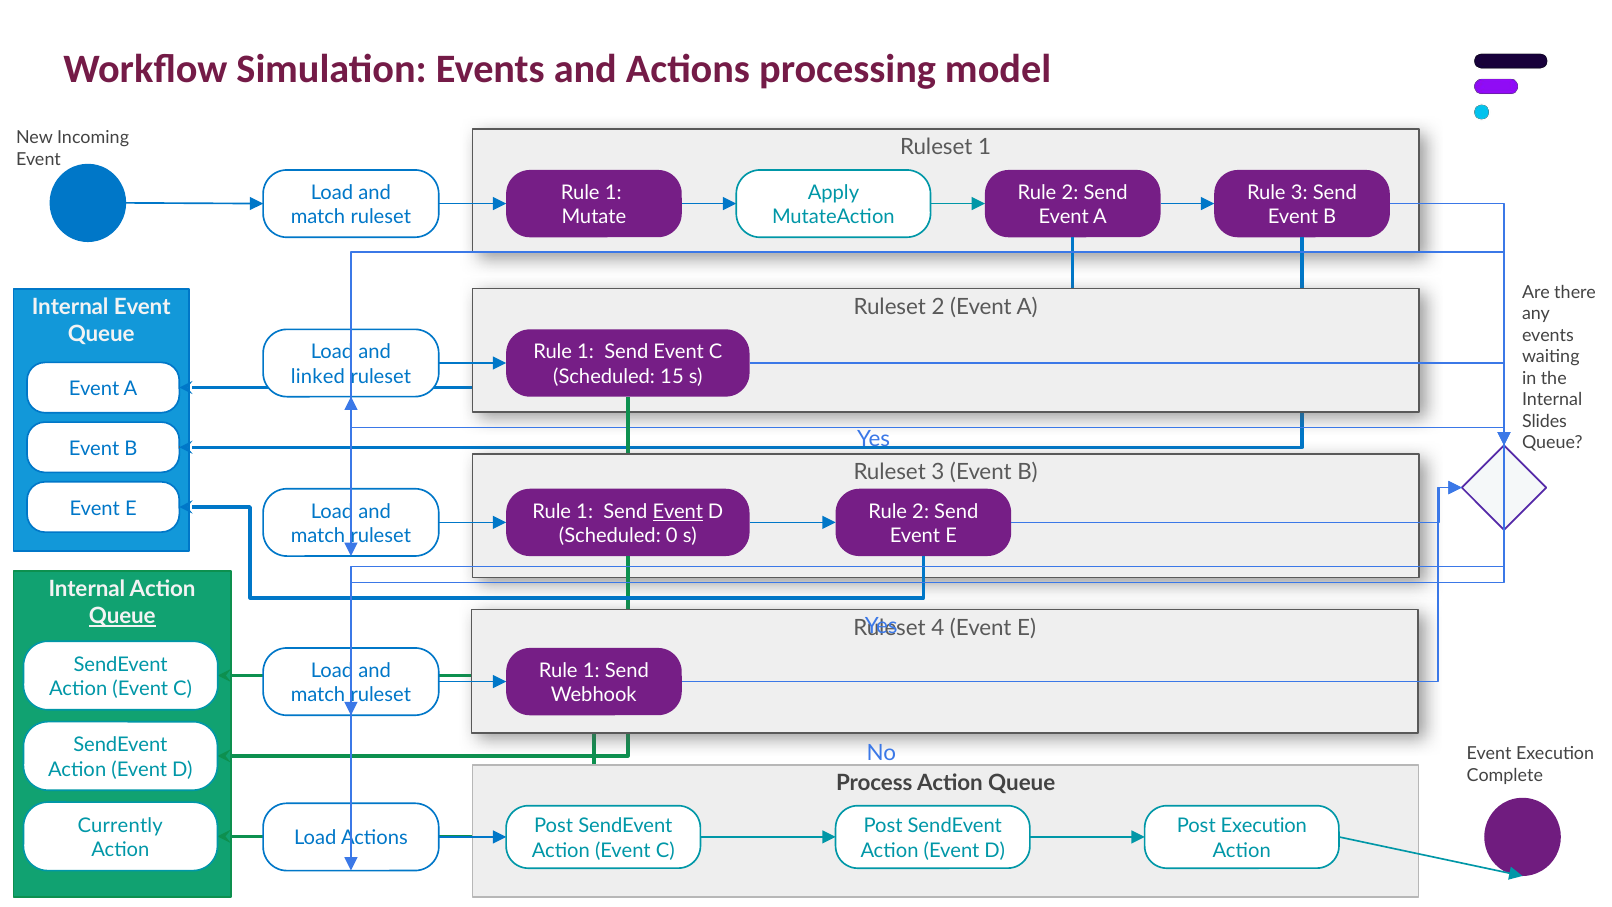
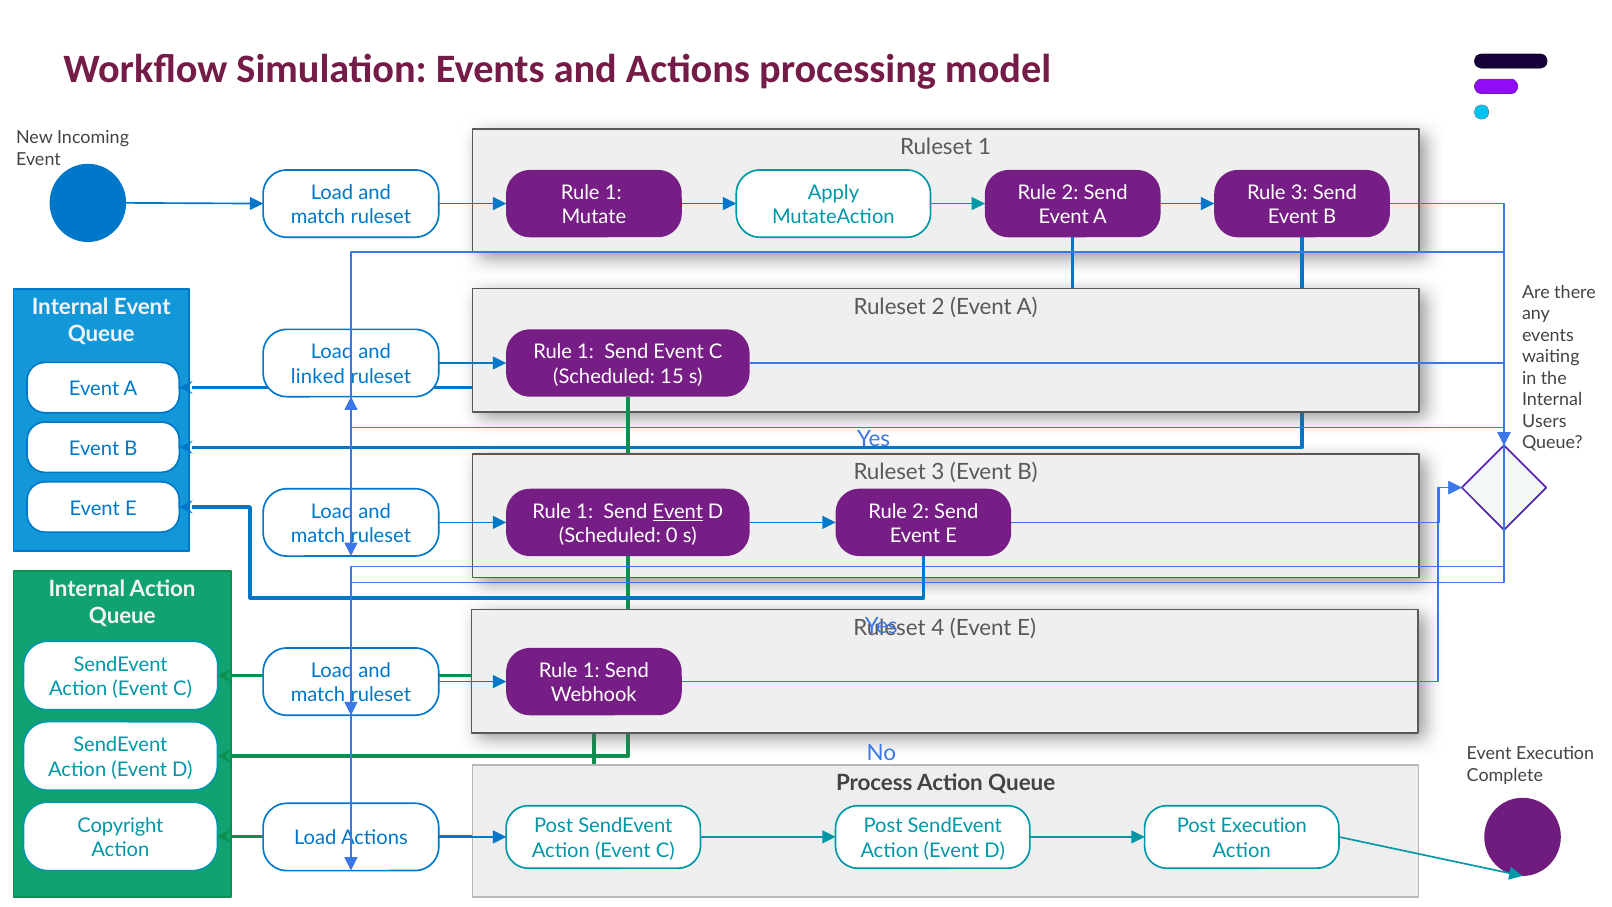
Slides: Slides -> Users (1544, 421)
Queue underline: present -> none (122, 616)
Currently: Currently -> Copyright (120, 825)
